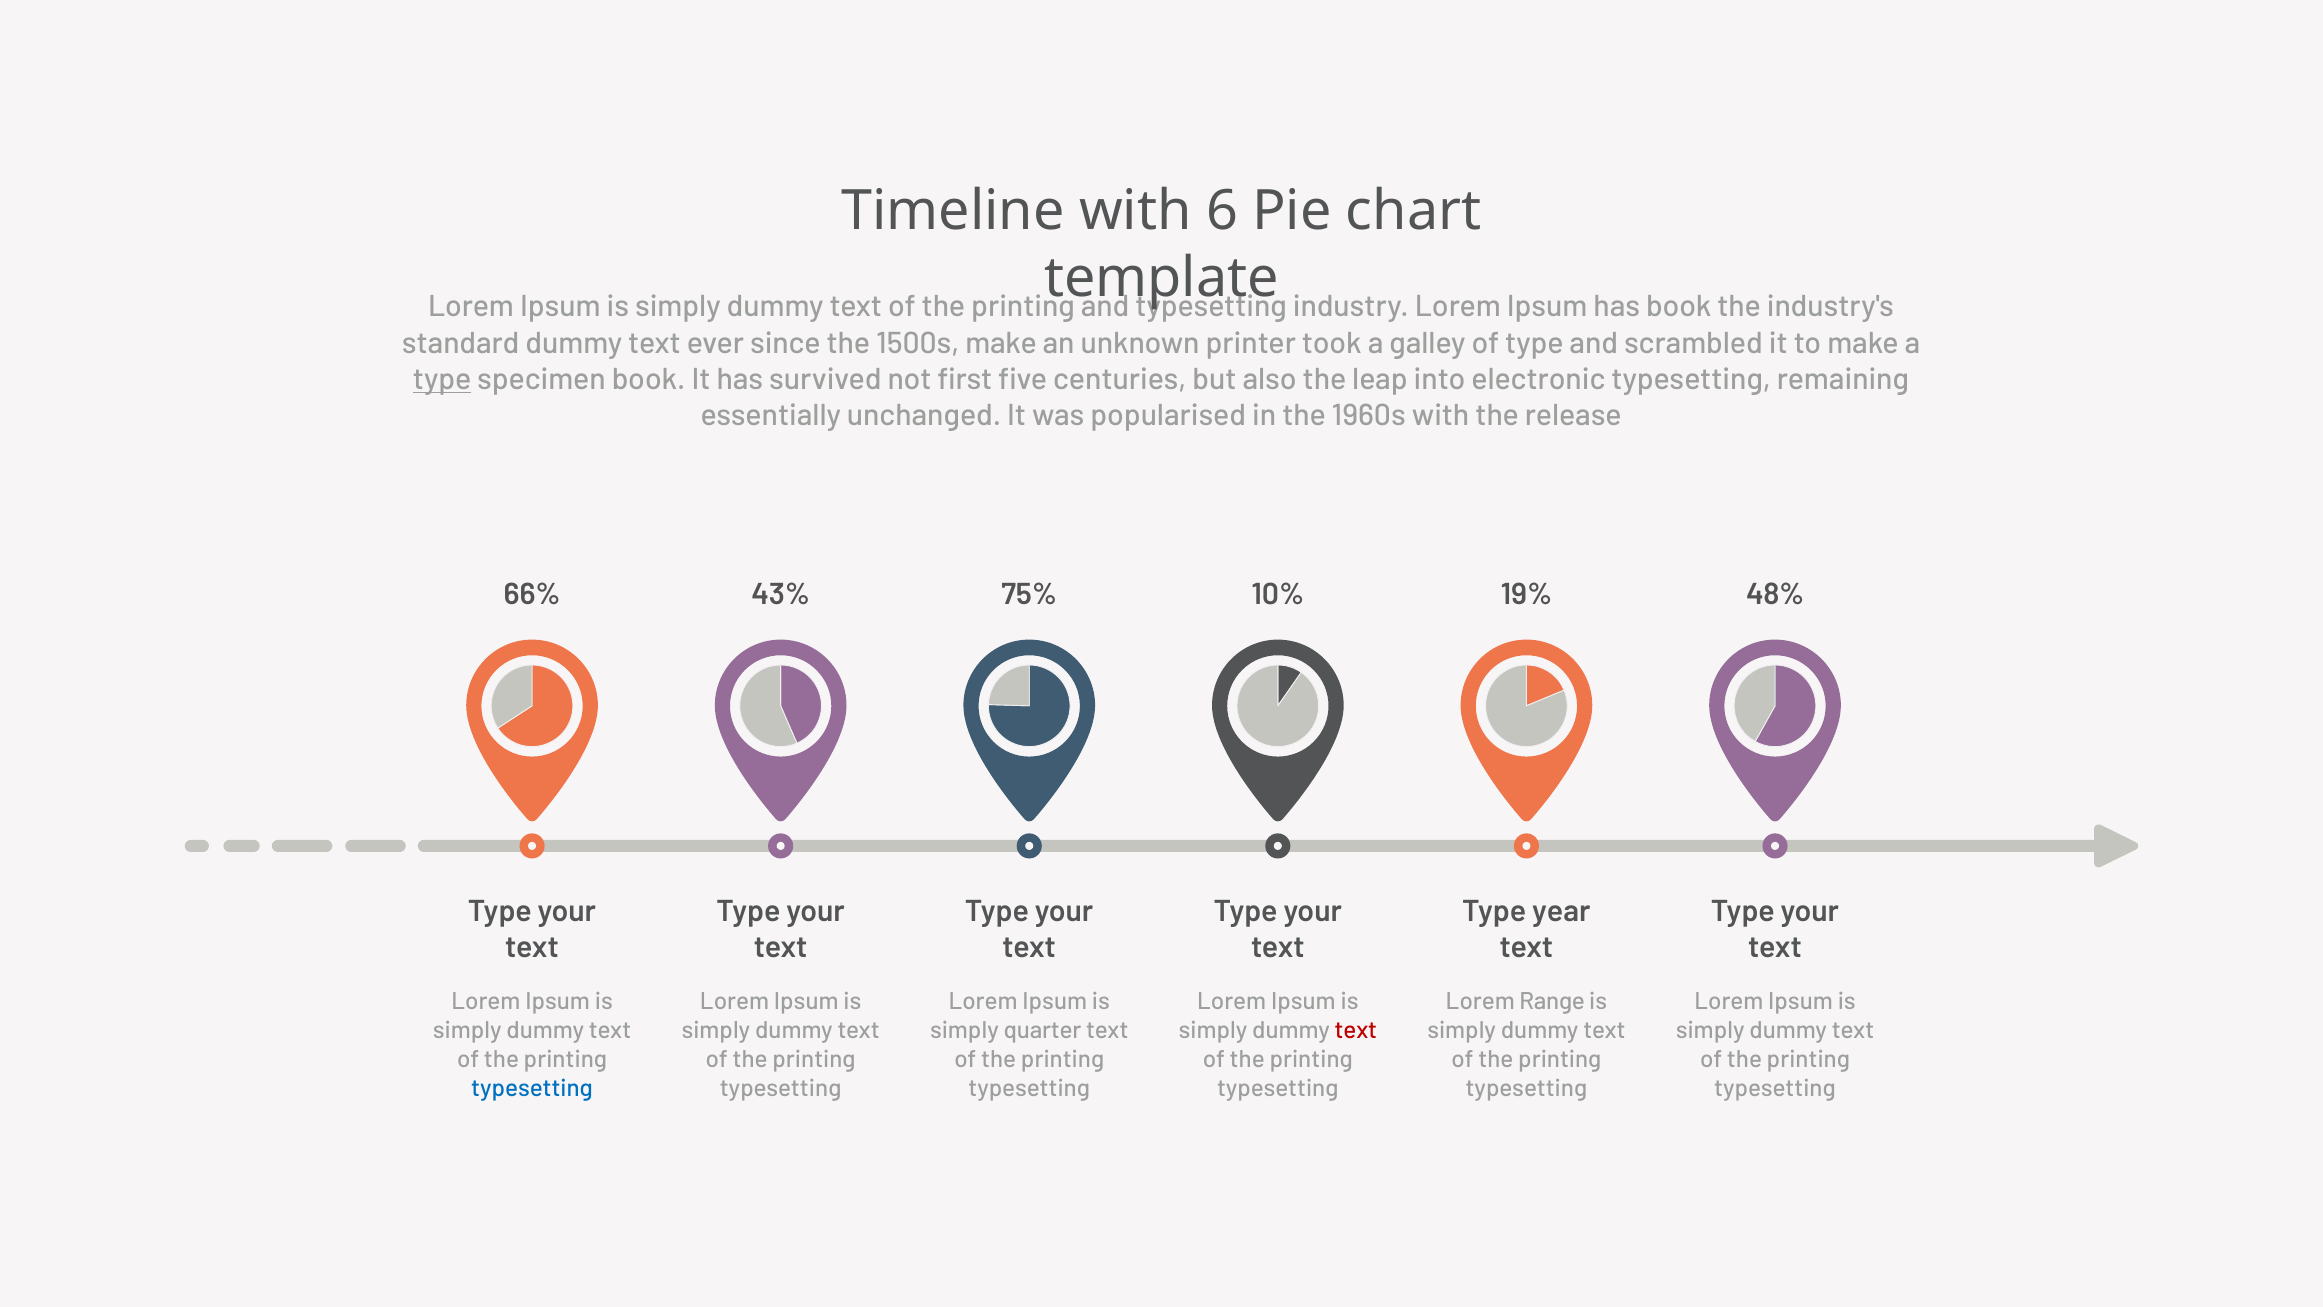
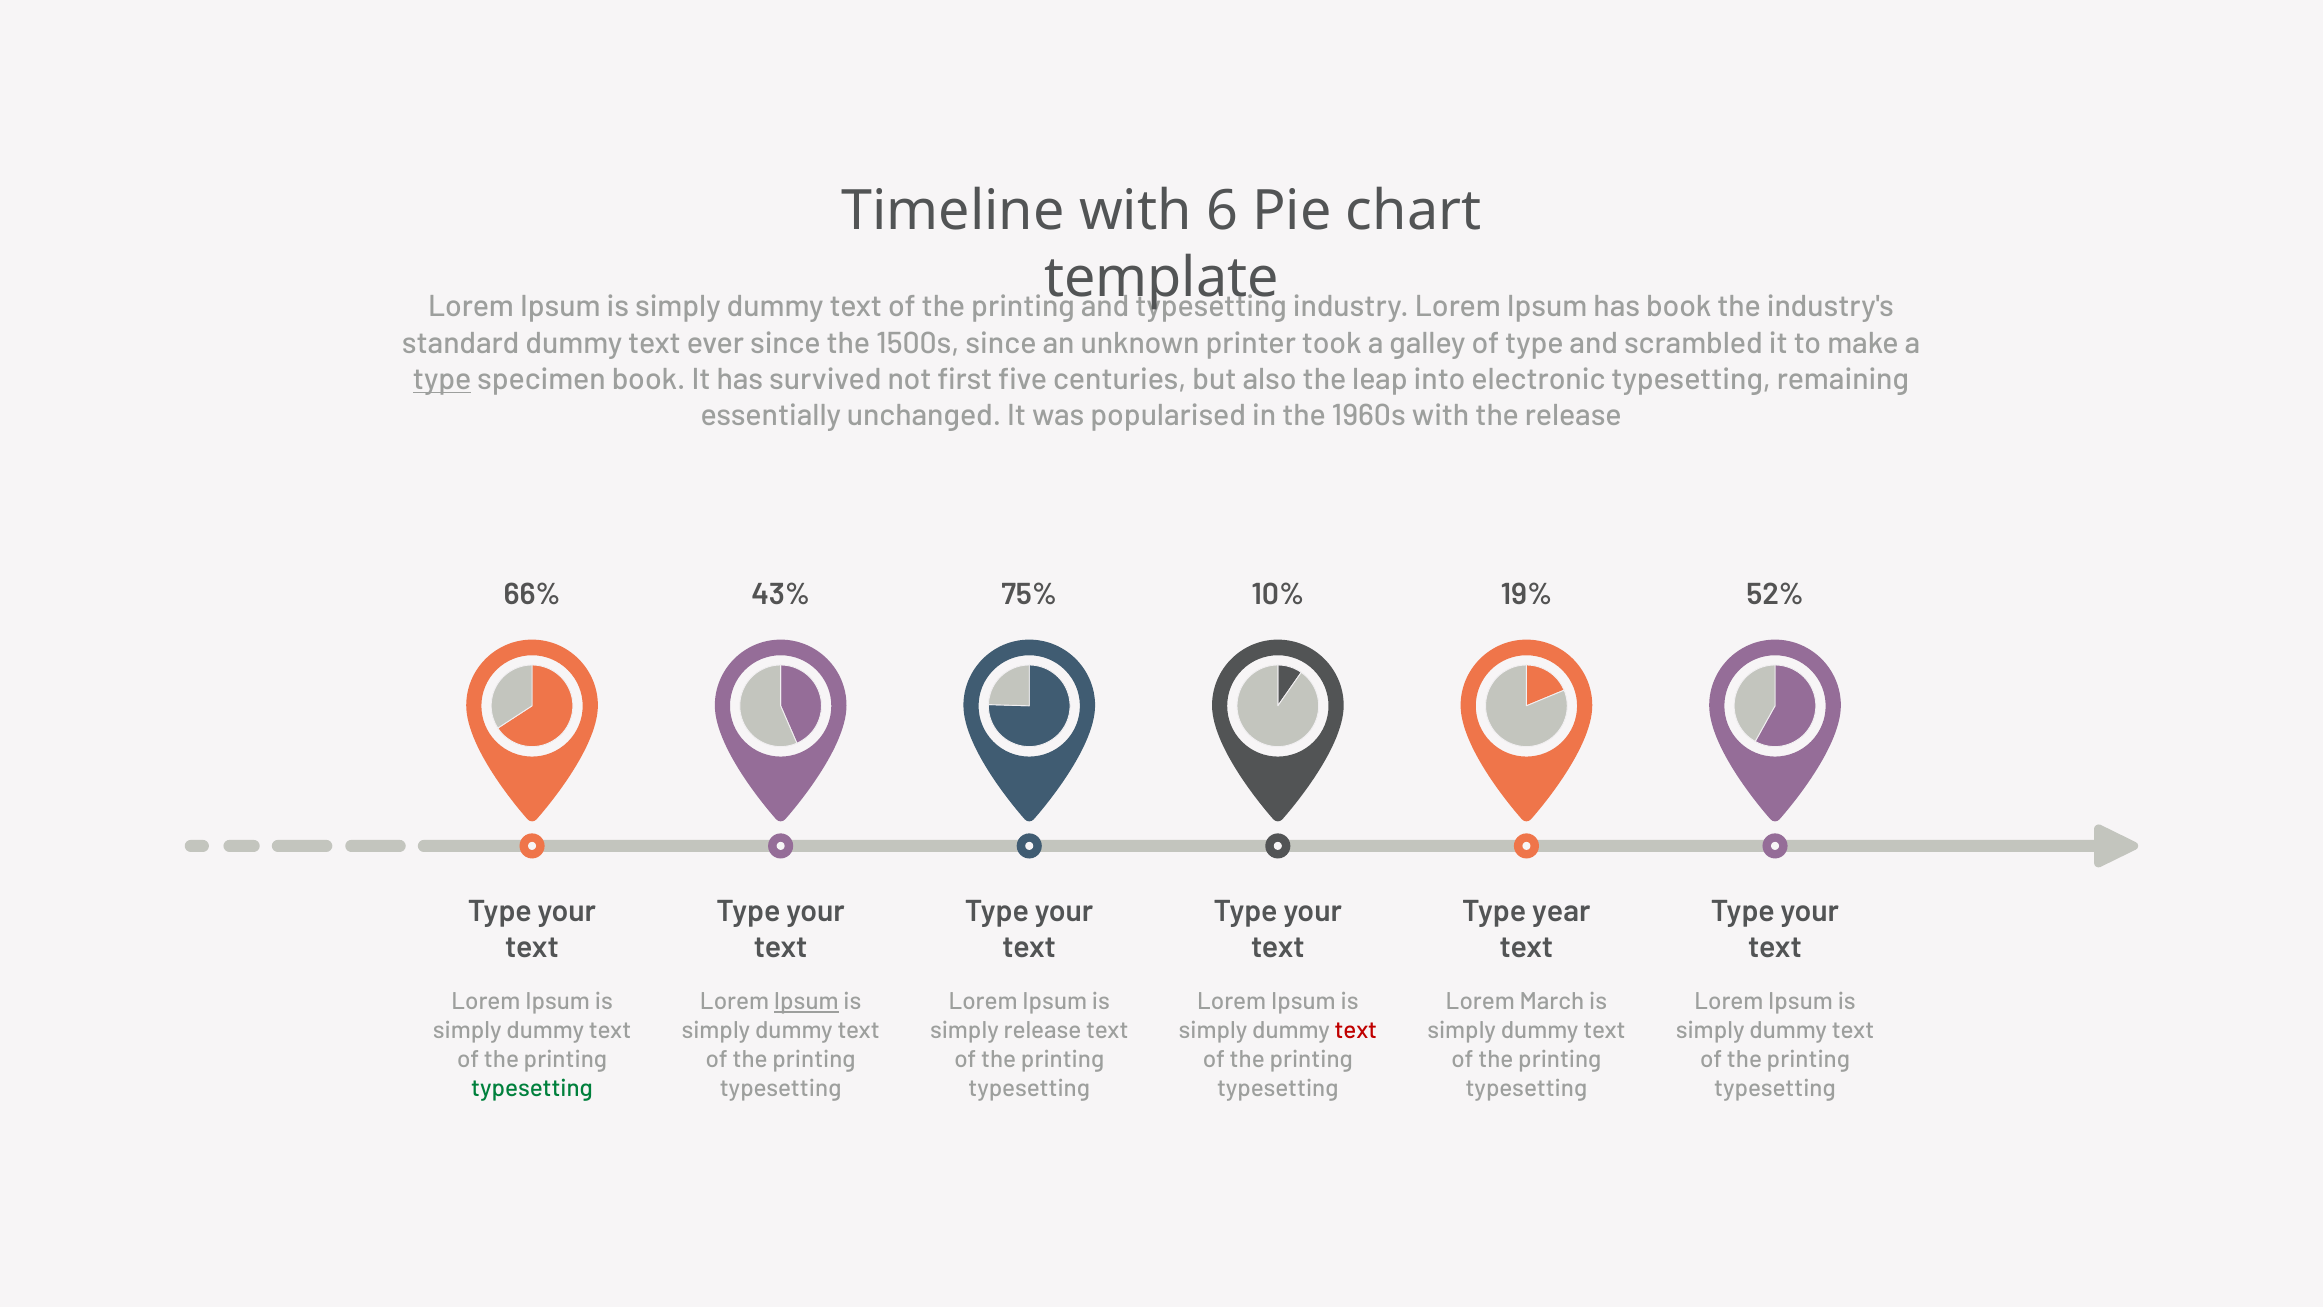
1500s make: make -> since (1001, 343)
48%: 48% -> 52% (1775, 595)
Ipsum underline: none -> present (806, 1001)
Range: Range -> March (1552, 1001)
simply quarter: quarter -> release (1042, 1030)
typesetting colour: blue -> green (532, 1088)
